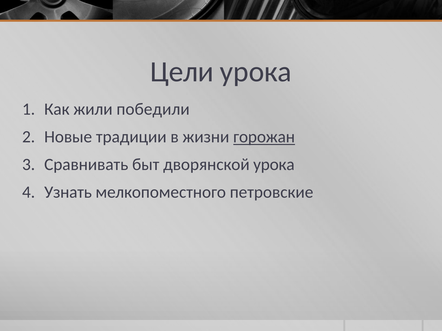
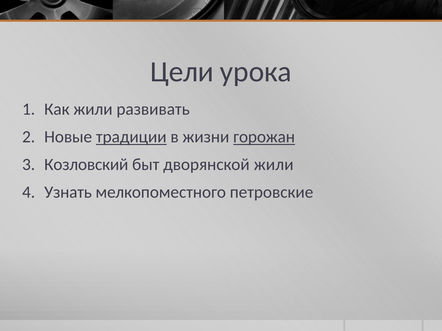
победили: победили -> развивать (153, 109)
традиции underline: none -> present (131, 137)
Сравнивать: Сравнивать -> Козловский (86, 165)
дворянской урока: урока -> жили (274, 165)
